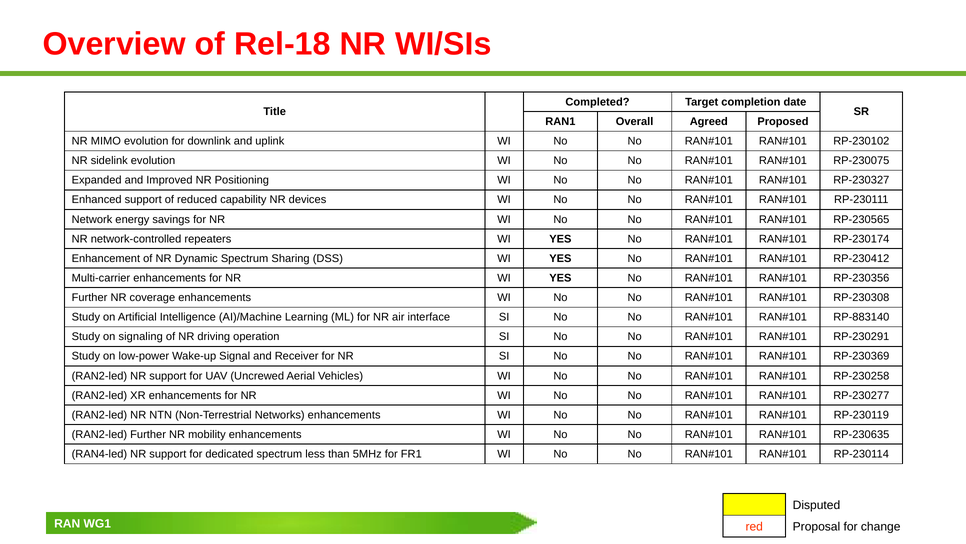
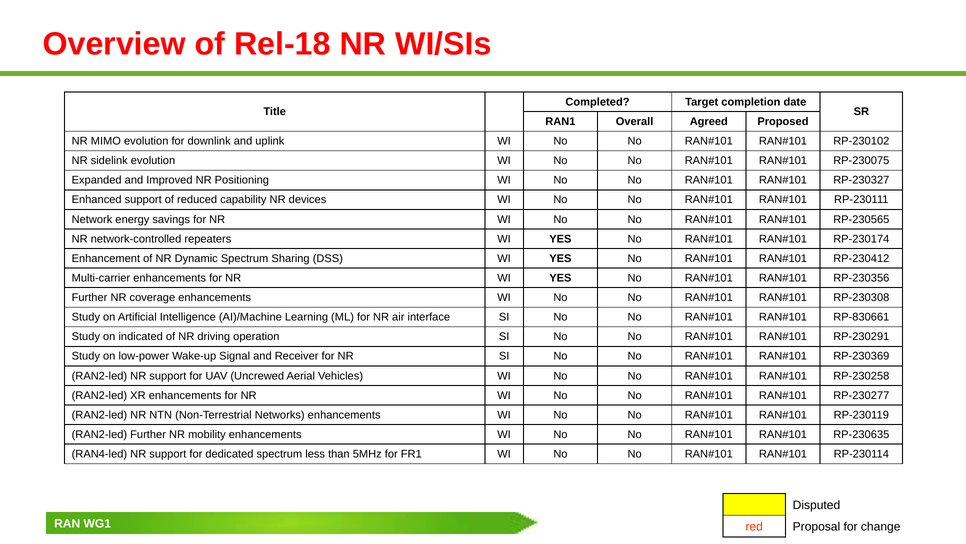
RP-883140: RP-883140 -> RP-830661 (861, 317)
signaling: signaling -> indicated (141, 336)
